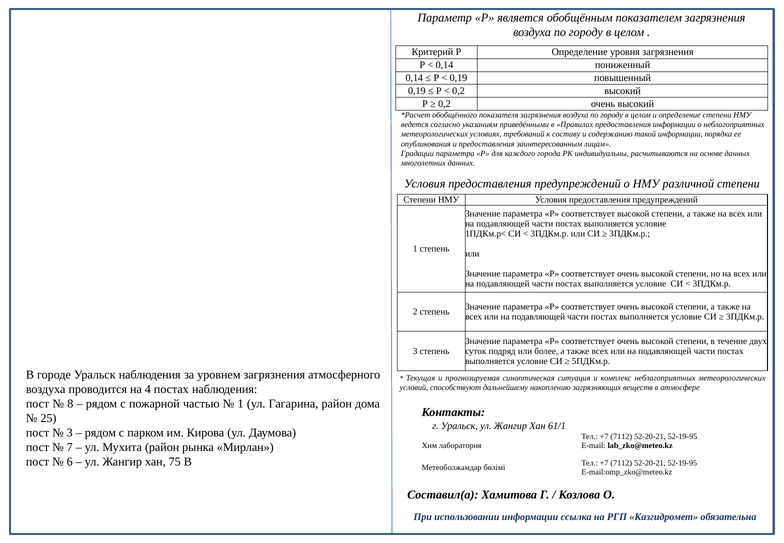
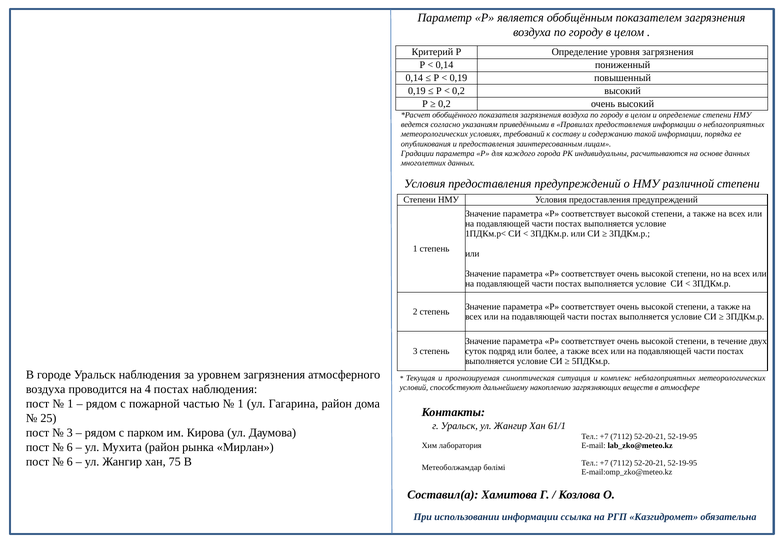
8: 8 -> 1 (70, 404)
7: 7 -> 6 (70, 447)
